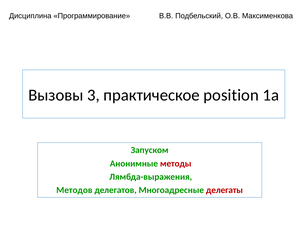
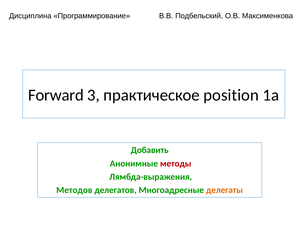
Вызовы: Вызовы -> Forward (56, 95)
Запуском: Запуском -> Добавить (150, 150)
делегаты colour: red -> orange (224, 190)
